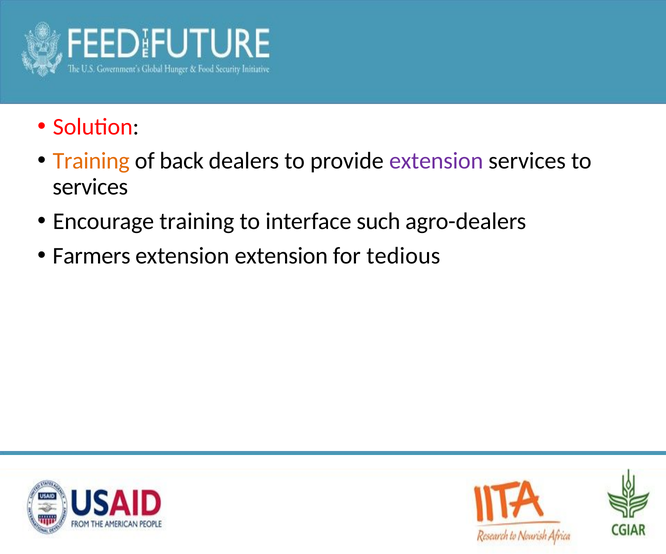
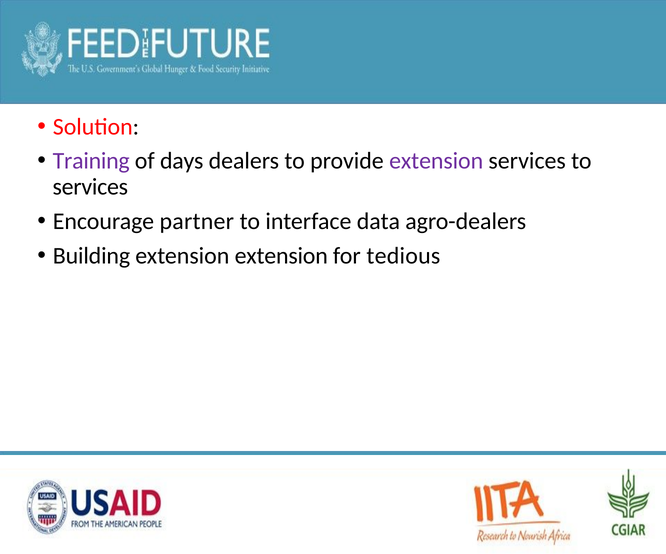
Training colour: orange -> purple (91, 161)
back: back -> days (182, 161)
Encourage training: training -> partner (197, 221)
such: such -> data (378, 221)
Farmers: Farmers -> Building (91, 255)
